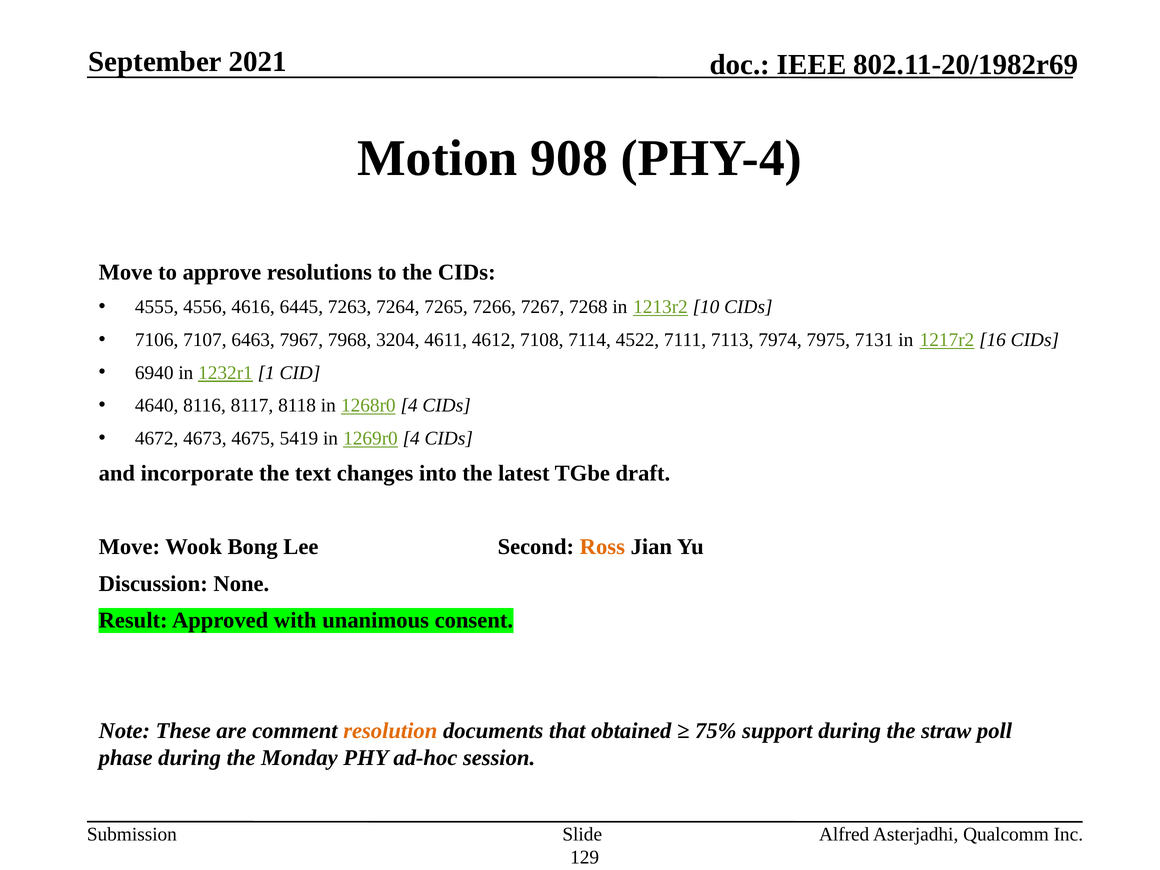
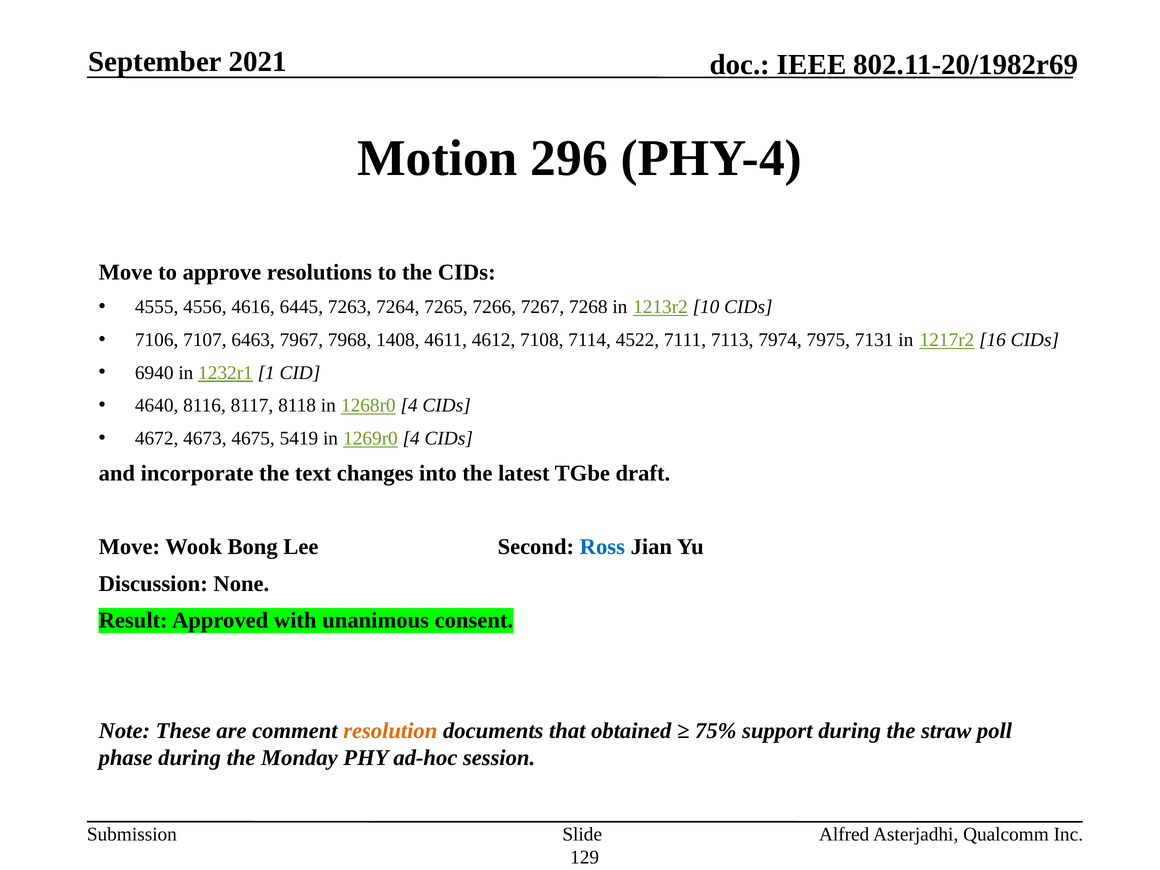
908: 908 -> 296 (569, 158)
3204: 3204 -> 1408 (398, 340)
Ross colour: orange -> blue (602, 547)
